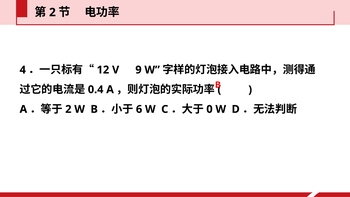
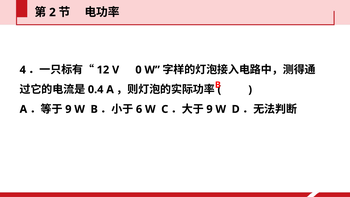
9: 9 -> 0 (138, 70)
2: 2 -> 9 (68, 109)
0: 0 -> 9 (209, 109)
